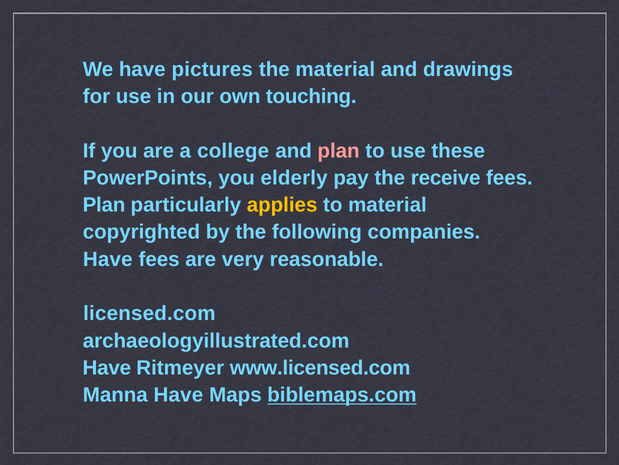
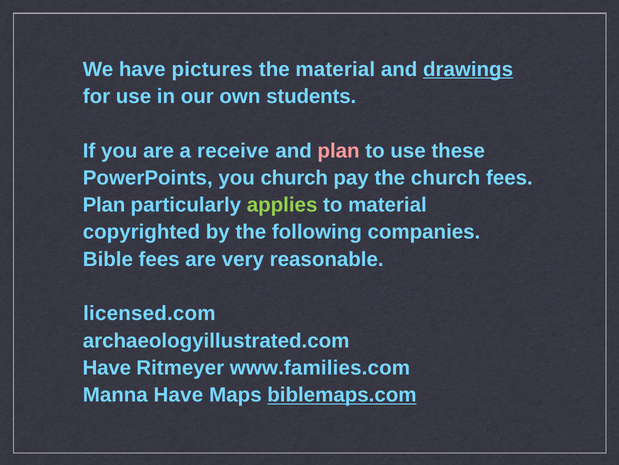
drawings underline: none -> present (468, 69)
touching: touching -> students (311, 96)
college: college -> receive (233, 150)
you elderly: elderly -> church (294, 178)
the receive: receive -> church (445, 178)
applies colour: yellow -> light green (282, 205)
Have: Have -> Bible (108, 259)
www.licensed.com: www.licensed.com -> www.families.com (320, 367)
